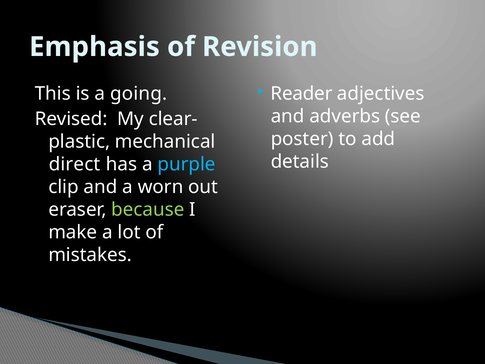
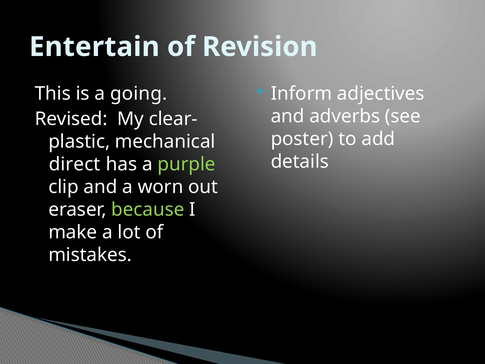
Emphasis: Emphasis -> Entertain (94, 47)
Reader: Reader -> Inform (301, 94)
purple colour: light blue -> light green (186, 164)
